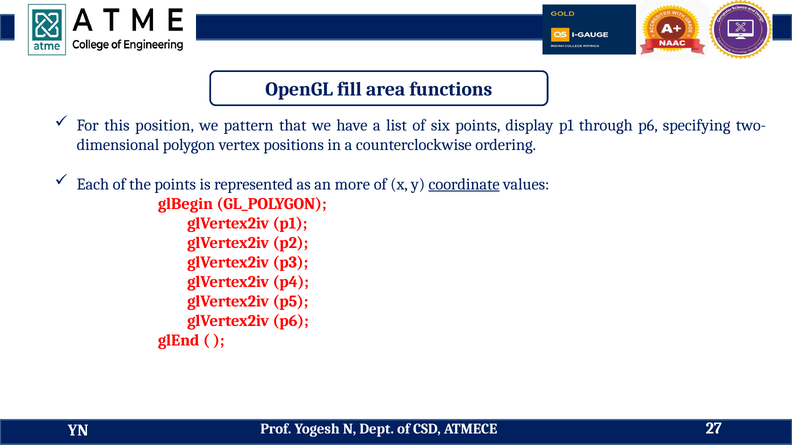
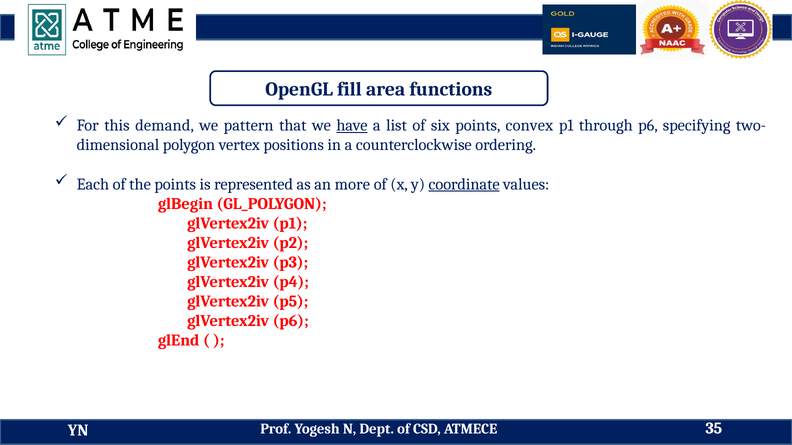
position: position -> demand (165, 126)
have underline: none -> present (352, 126)
display: display -> convex (529, 126)
27: 27 -> 35 (714, 429)
